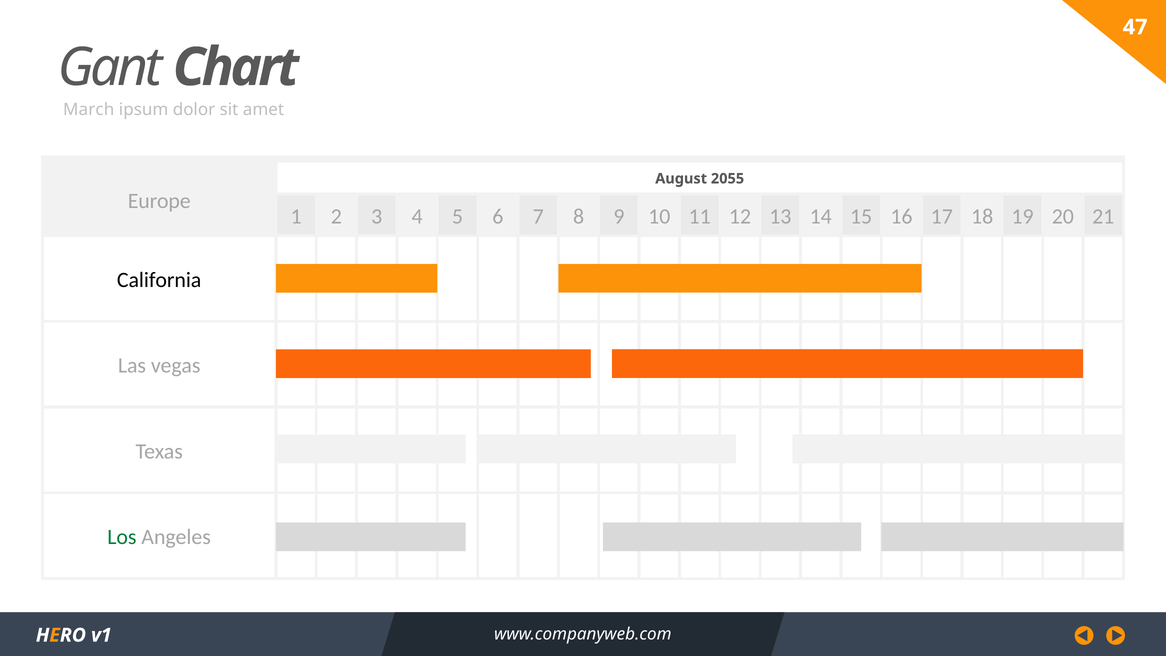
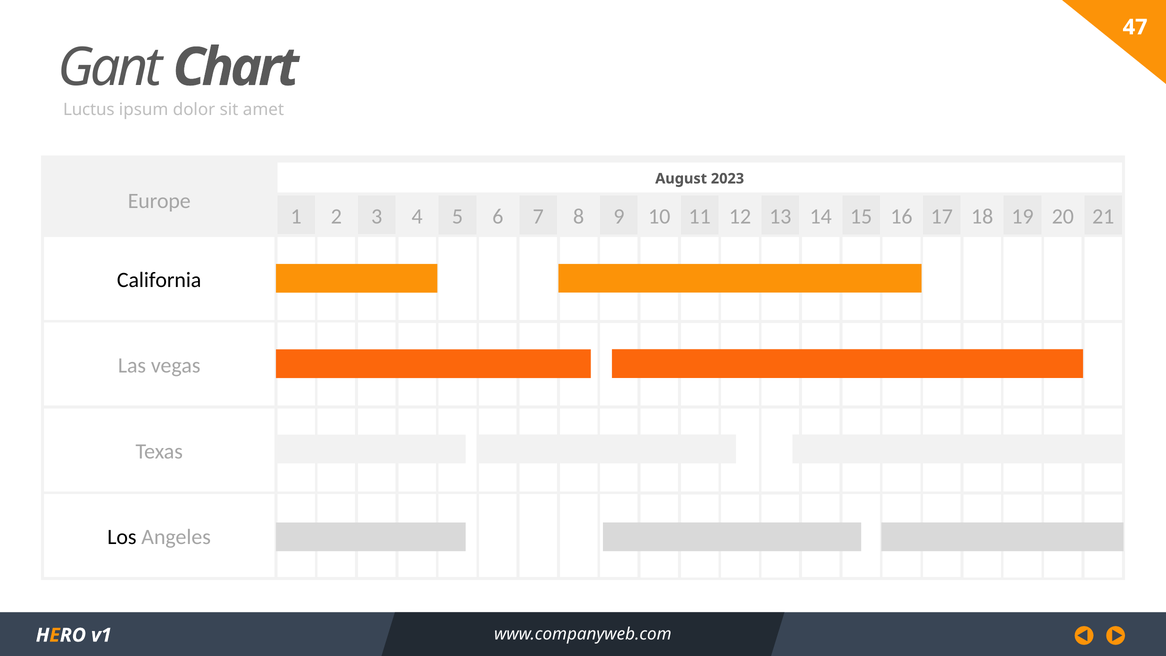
March: March -> Luctus (89, 109)
2055: 2055 -> 2023 (728, 179)
Los colour: green -> black (122, 537)
